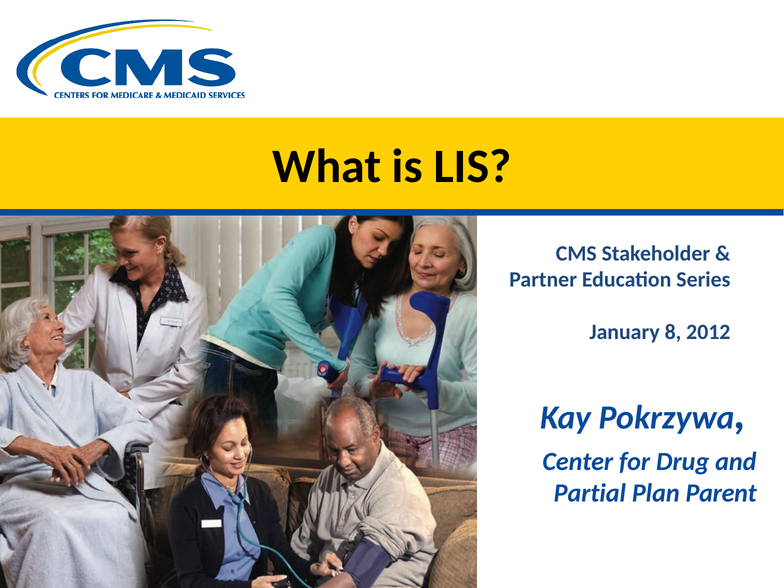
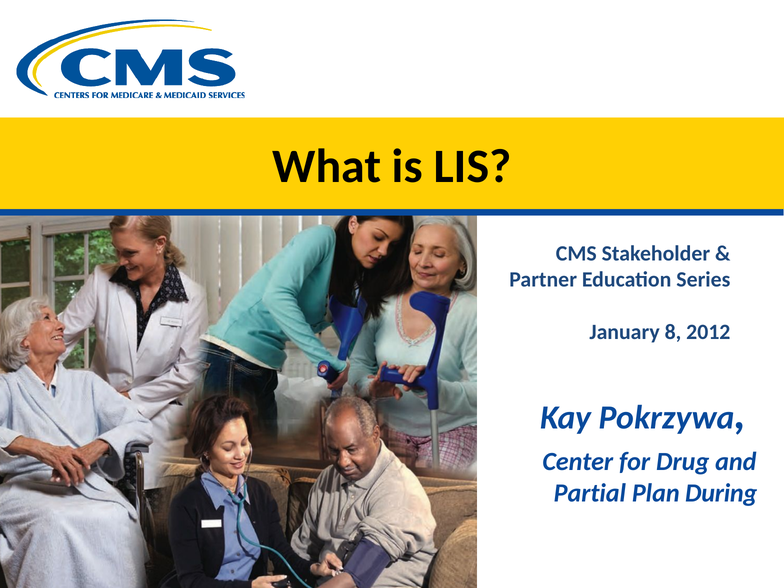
Parent: Parent -> During (721, 493)
